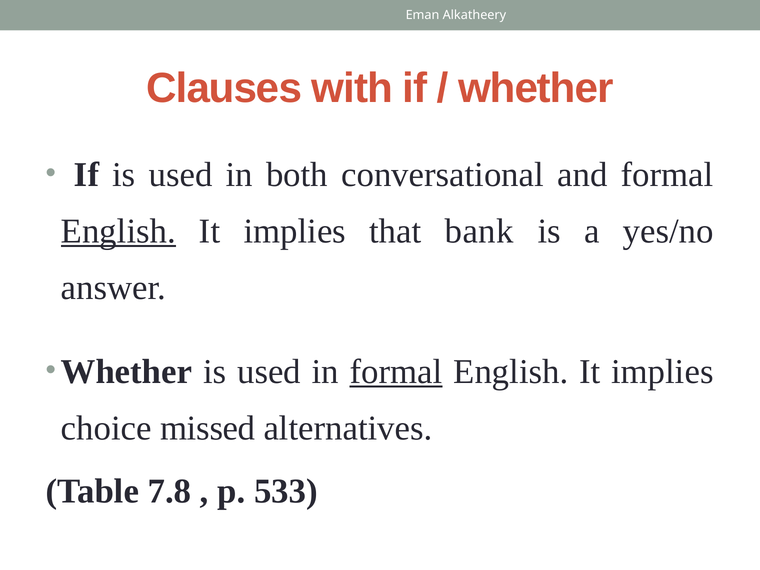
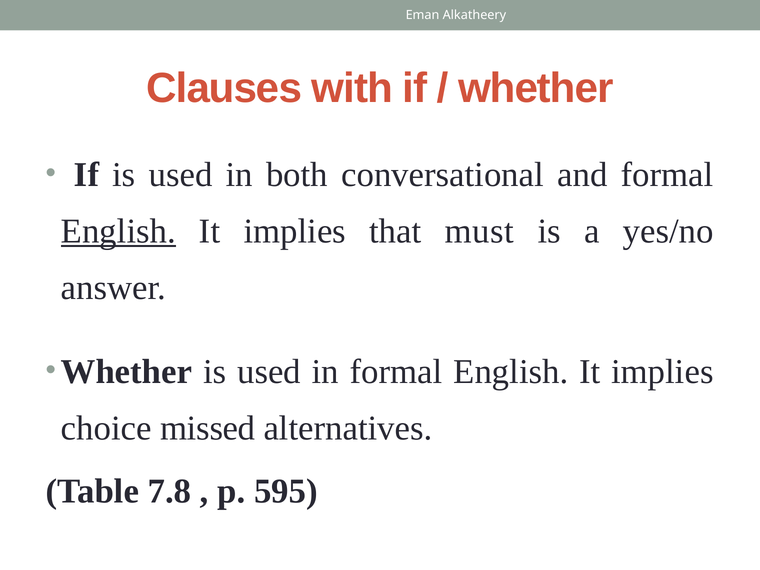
bank: bank -> must (479, 231)
formal underline: present -> none (396, 372)
533: 533 -> 595 (286, 491)
